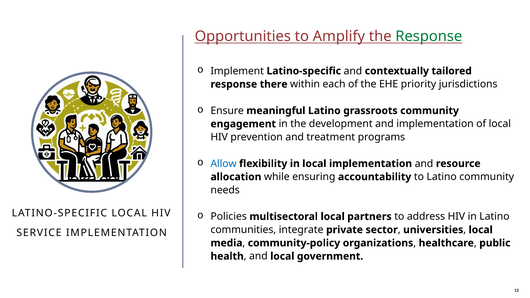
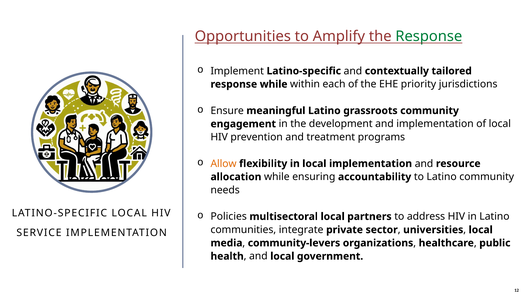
response there: there -> while (274, 84)
Allow colour: blue -> orange (224, 164)
community-policy: community-policy -> community-levers (294, 243)
